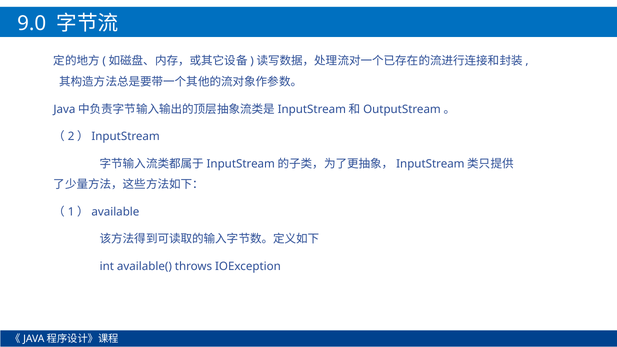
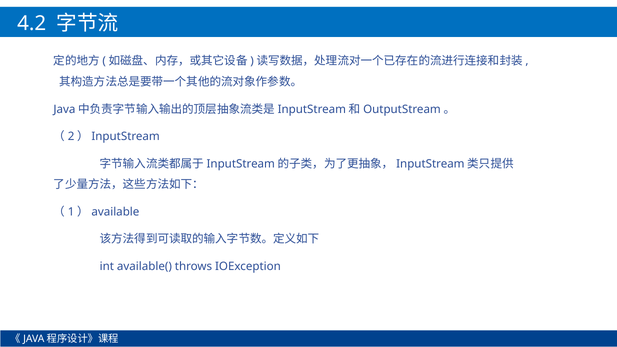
9.0: 9.0 -> 4.2 (32, 23)
